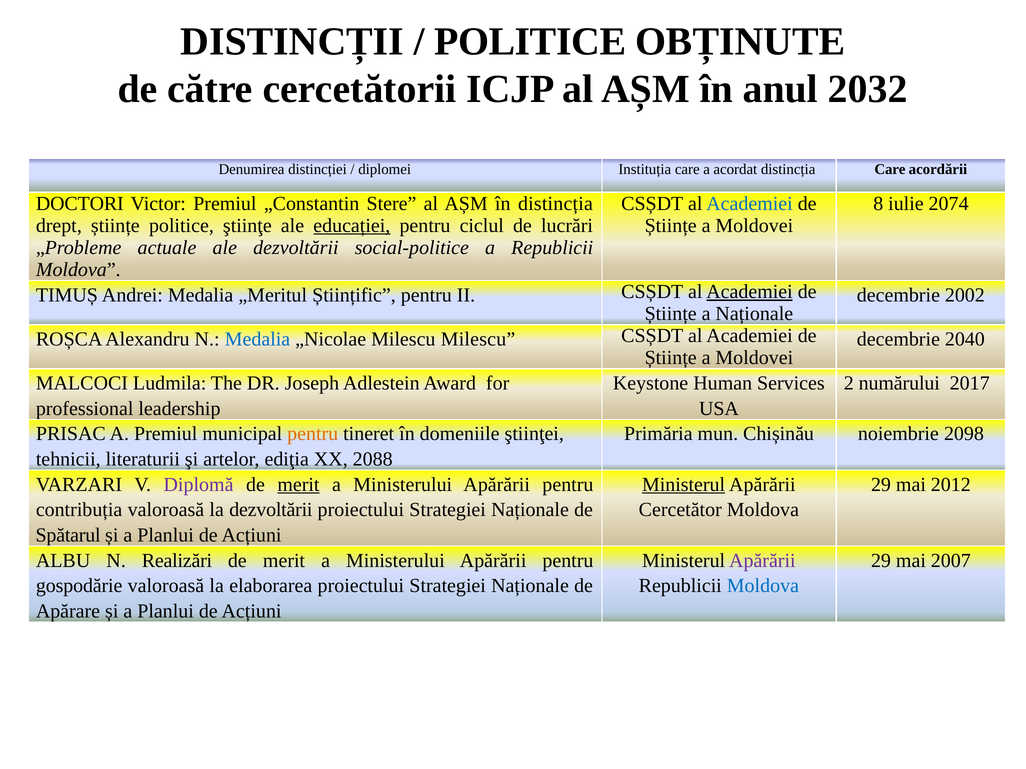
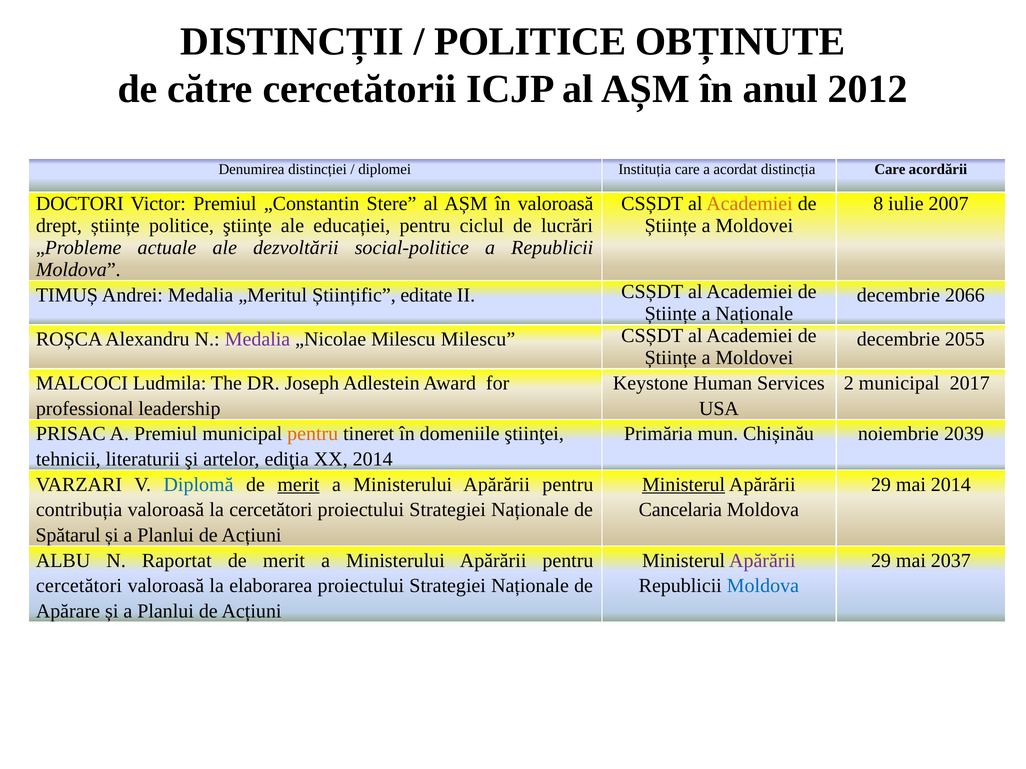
2032: 2032 -> 2012 (868, 89)
în distincția: distincția -> valoroasă (556, 204)
Academiei colour: blue -> orange (750, 204)
2074: 2074 -> 2007 (949, 204)
educației underline: present -> none (352, 226)
Științific pentru: pentru -> editate (426, 295)
Academiei underline: present -> none (750, 292)
2002: 2002 -> 2066 (965, 295)
Medalia colour: blue -> purple (258, 339)
2040: 2040 -> 2055 (965, 339)
2 numărului: numărului -> municipal (899, 383)
2098: 2098 -> 2039 (964, 434)
XX 2088: 2088 -> 2014 (373, 460)
Diplomă colour: purple -> blue (199, 485)
mai 2012: 2012 -> 2014 (951, 485)
la dezvoltării: dezvoltării -> cercetători (271, 510)
Cercetător: Cercetător -> Cancelaria (680, 510)
Realizări: Realizări -> Raportat (177, 561)
2007: 2007 -> 2037 (951, 561)
gospodărie: gospodărie -> cercetători (79, 586)
